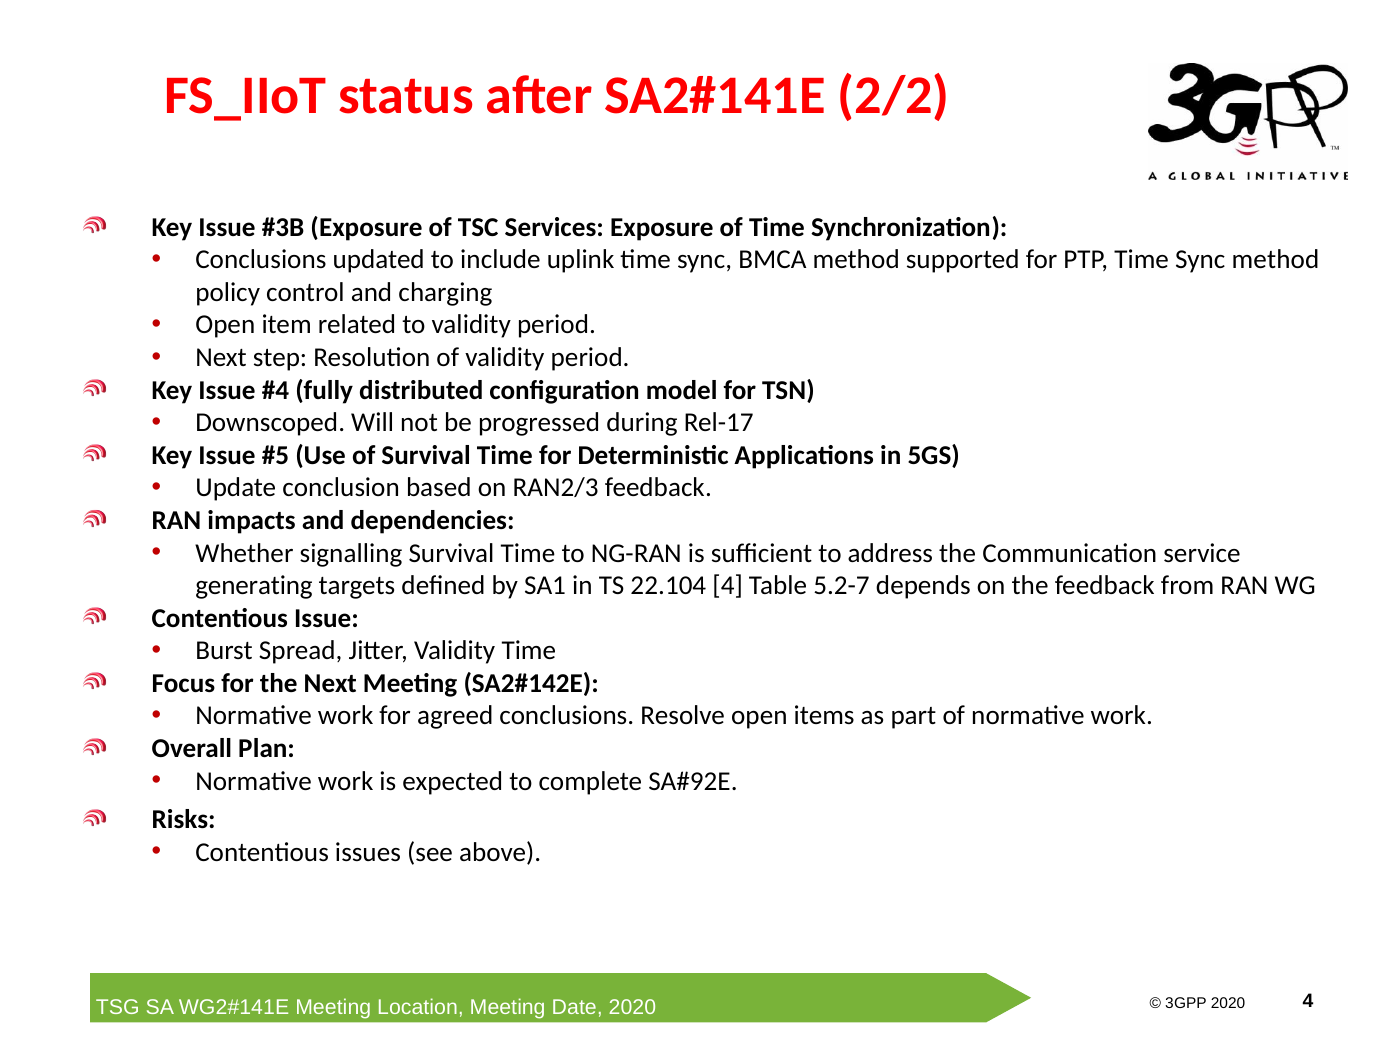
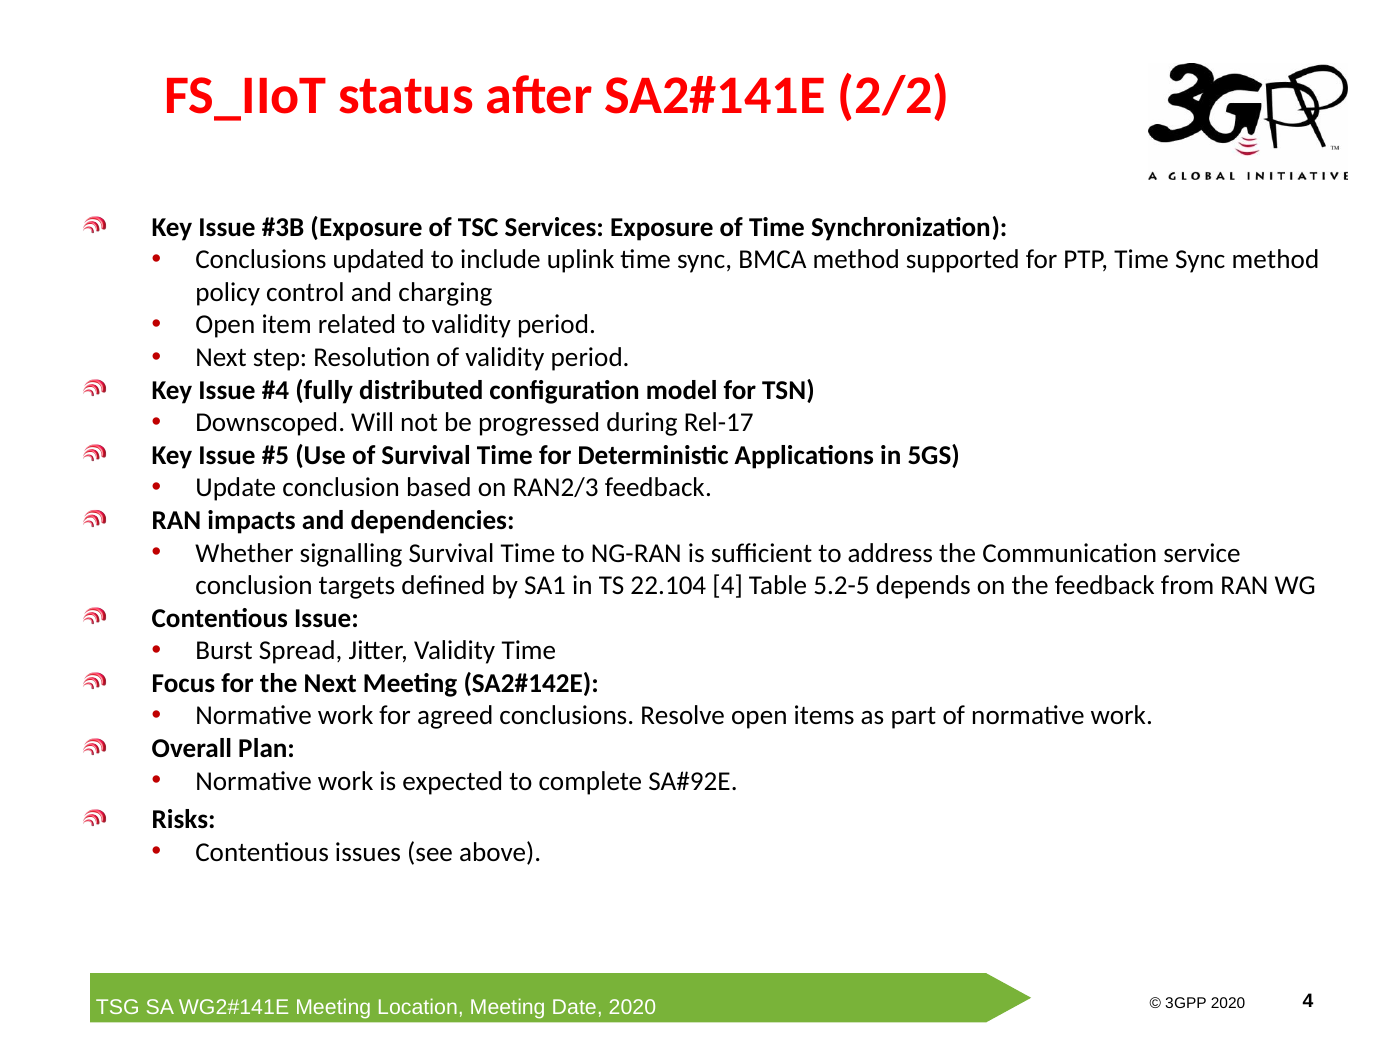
generating: generating -> conclusion (254, 585)
5.2-7: 5.2-7 -> 5.2-5 (841, 585)
